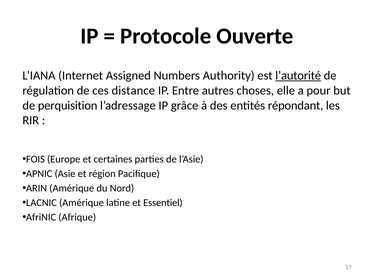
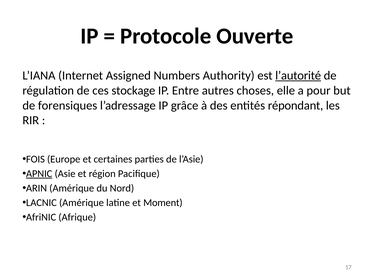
distance: distance -> stockage (133, 91)
perquisition: perquisition -> forensiques (68, 106)
APNIC underline: none -> present (39, 174)
Essentiel: Essentiel -> Moment (163, 203)
